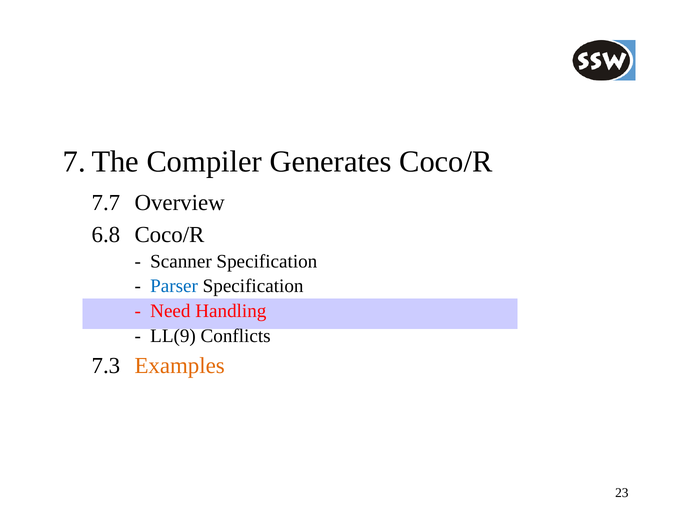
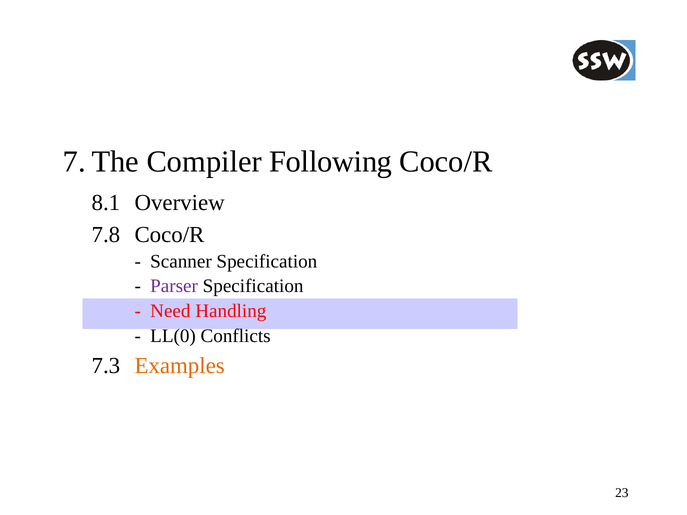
Generates: Generates -> Following (331, 162)
7.7: 7.7 -> 8.1 (106, 203)
6.8: 6.8 -> 7.8 (106, 235)
Parser colour: blue -> purple (174, 286)
LL(9: LL(9 -> LL(0 (173, 336)
